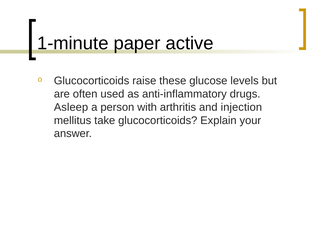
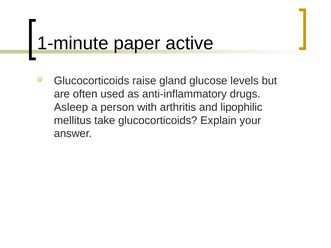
these: these -> gland (173, 81)
injection: injection -> lipophilic (241, 107)
